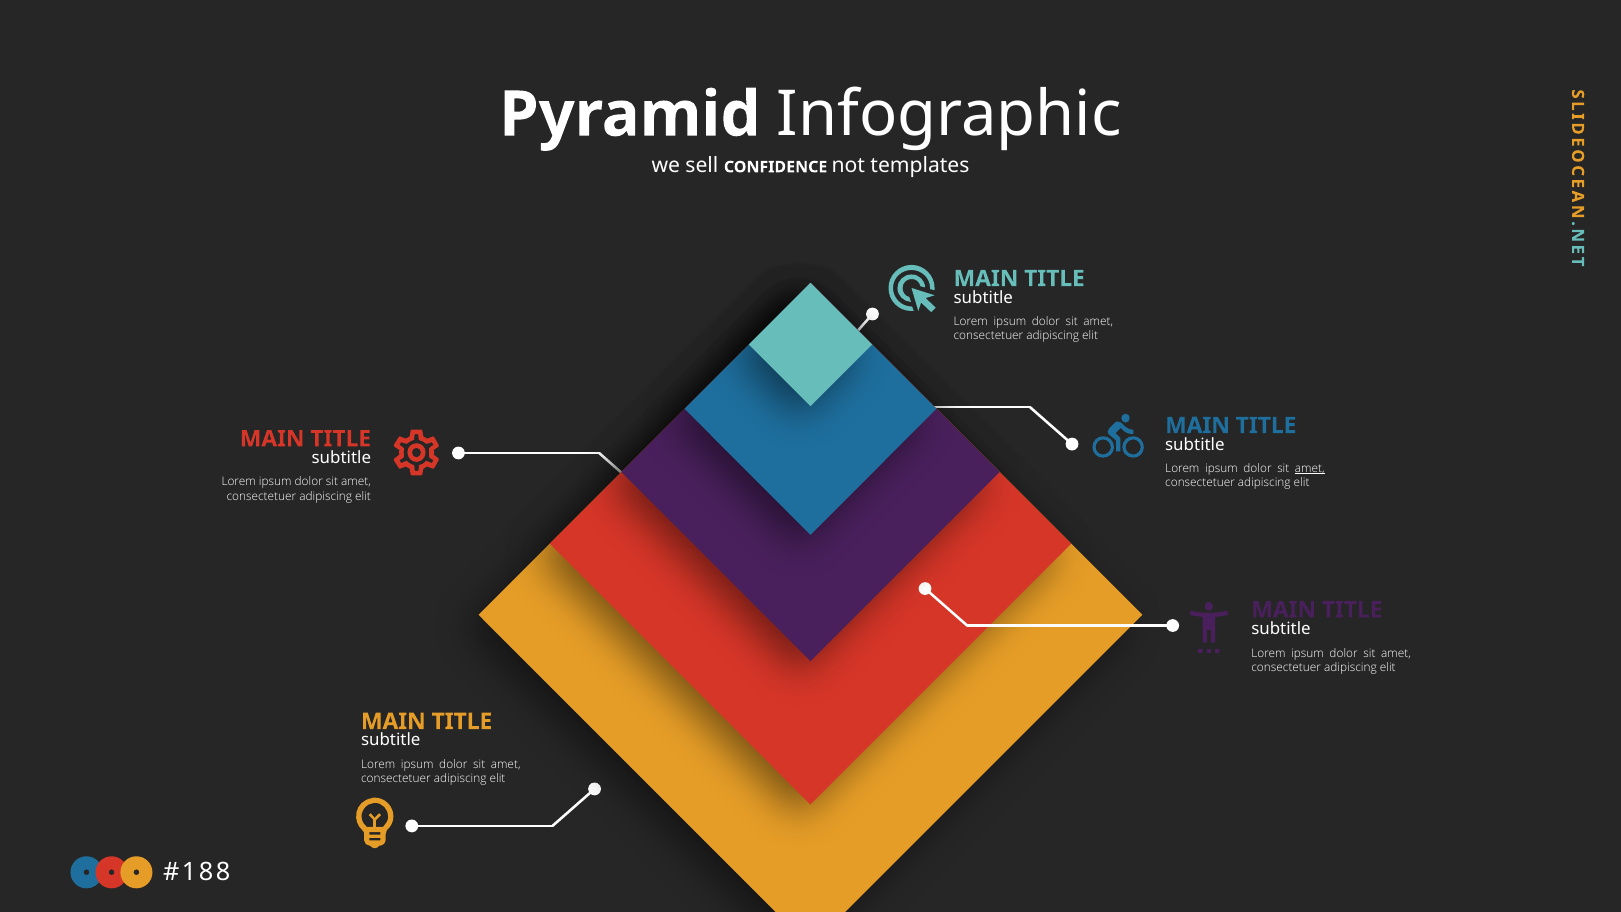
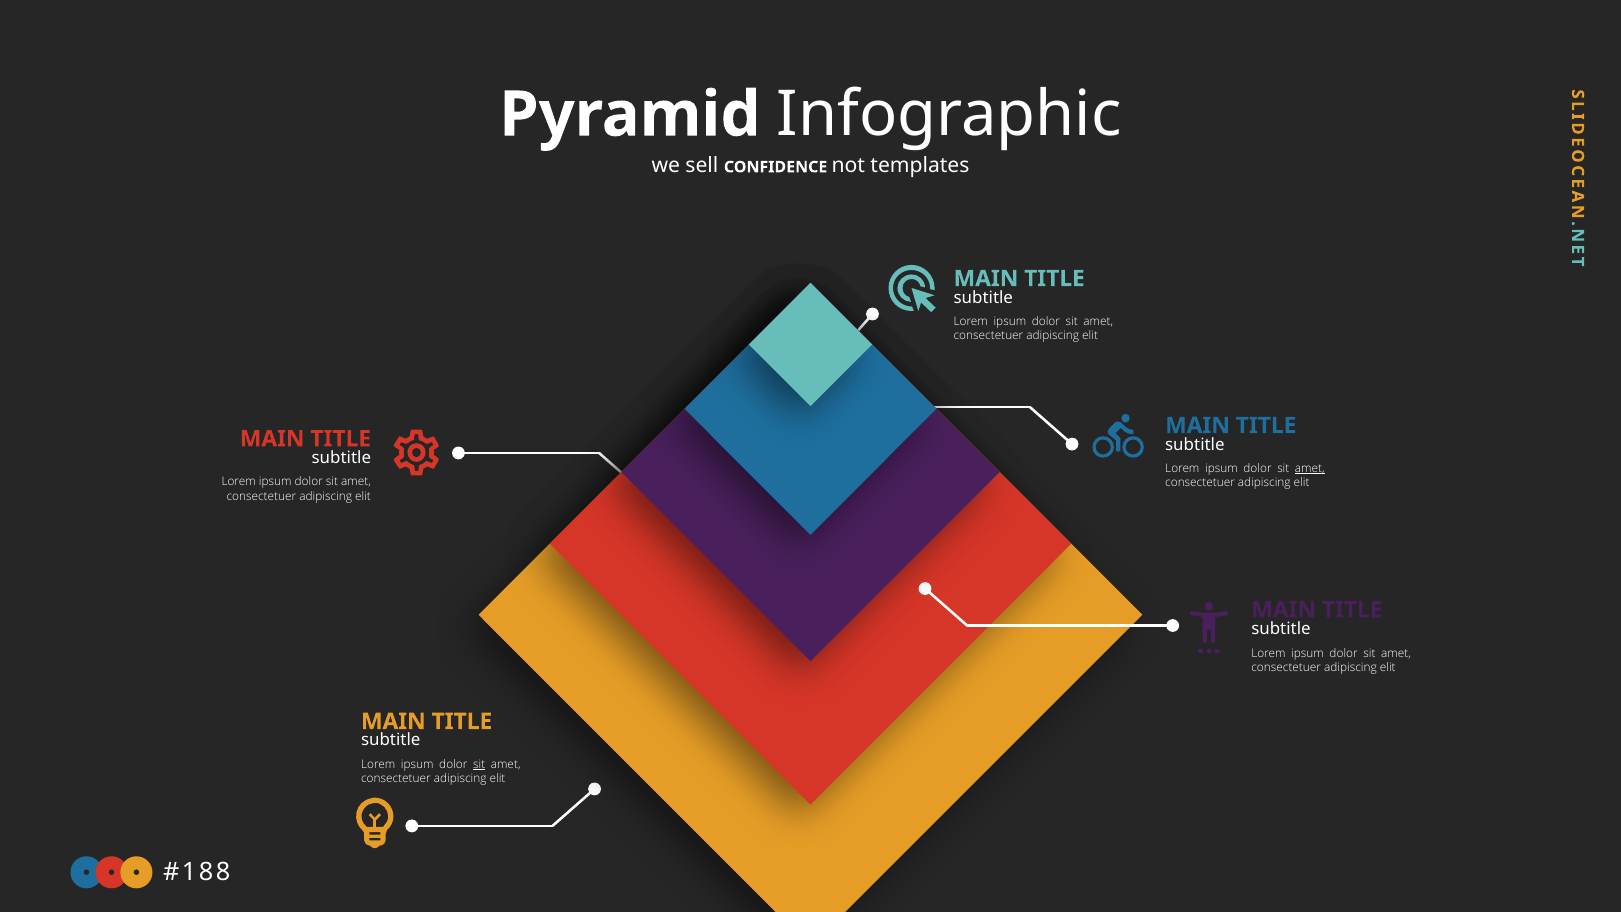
sit underline: none -> present (479, 765)
